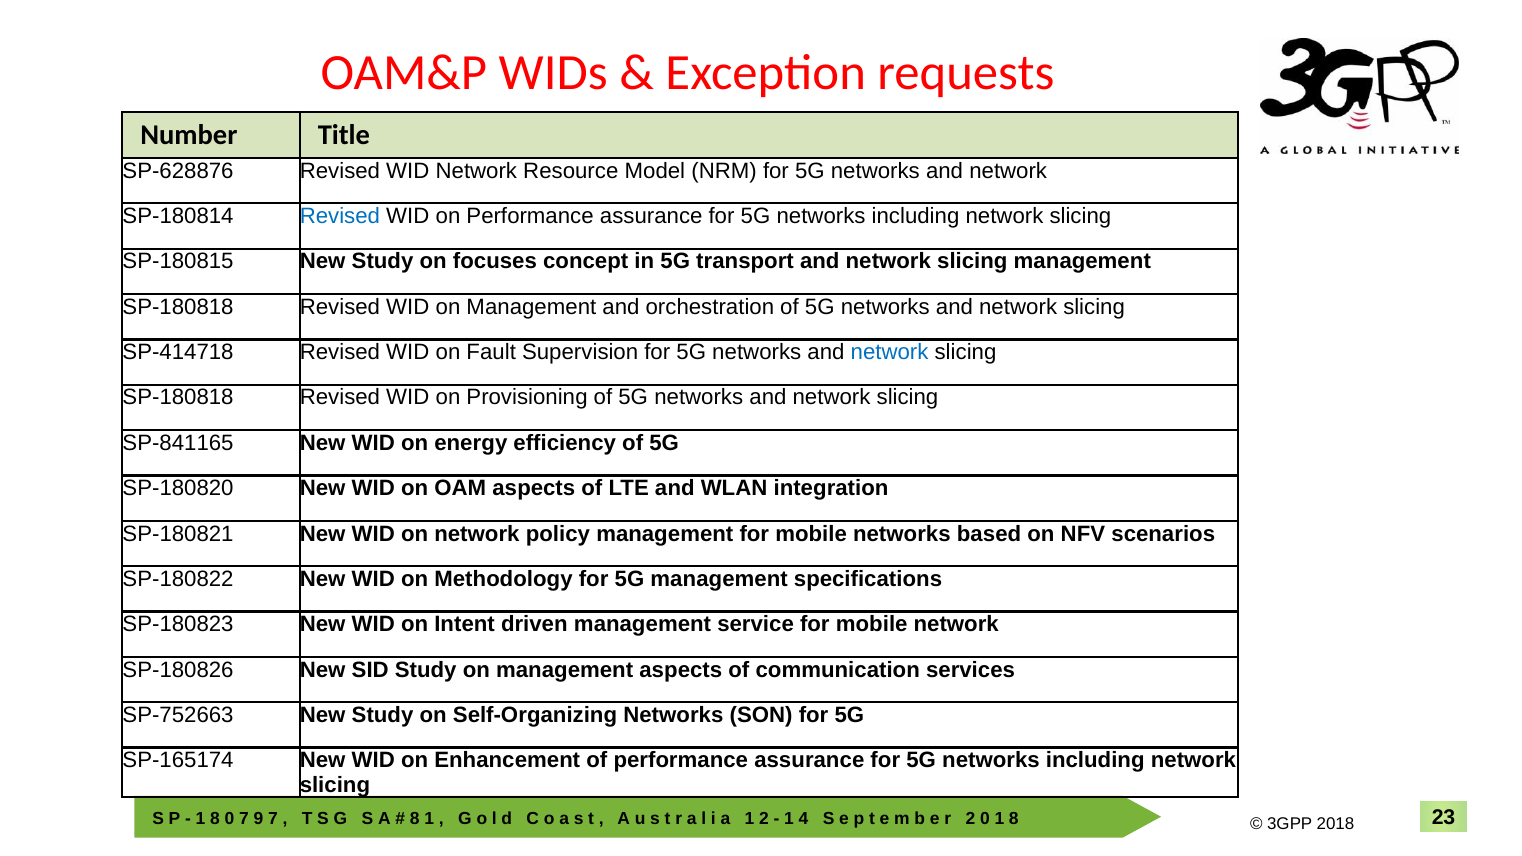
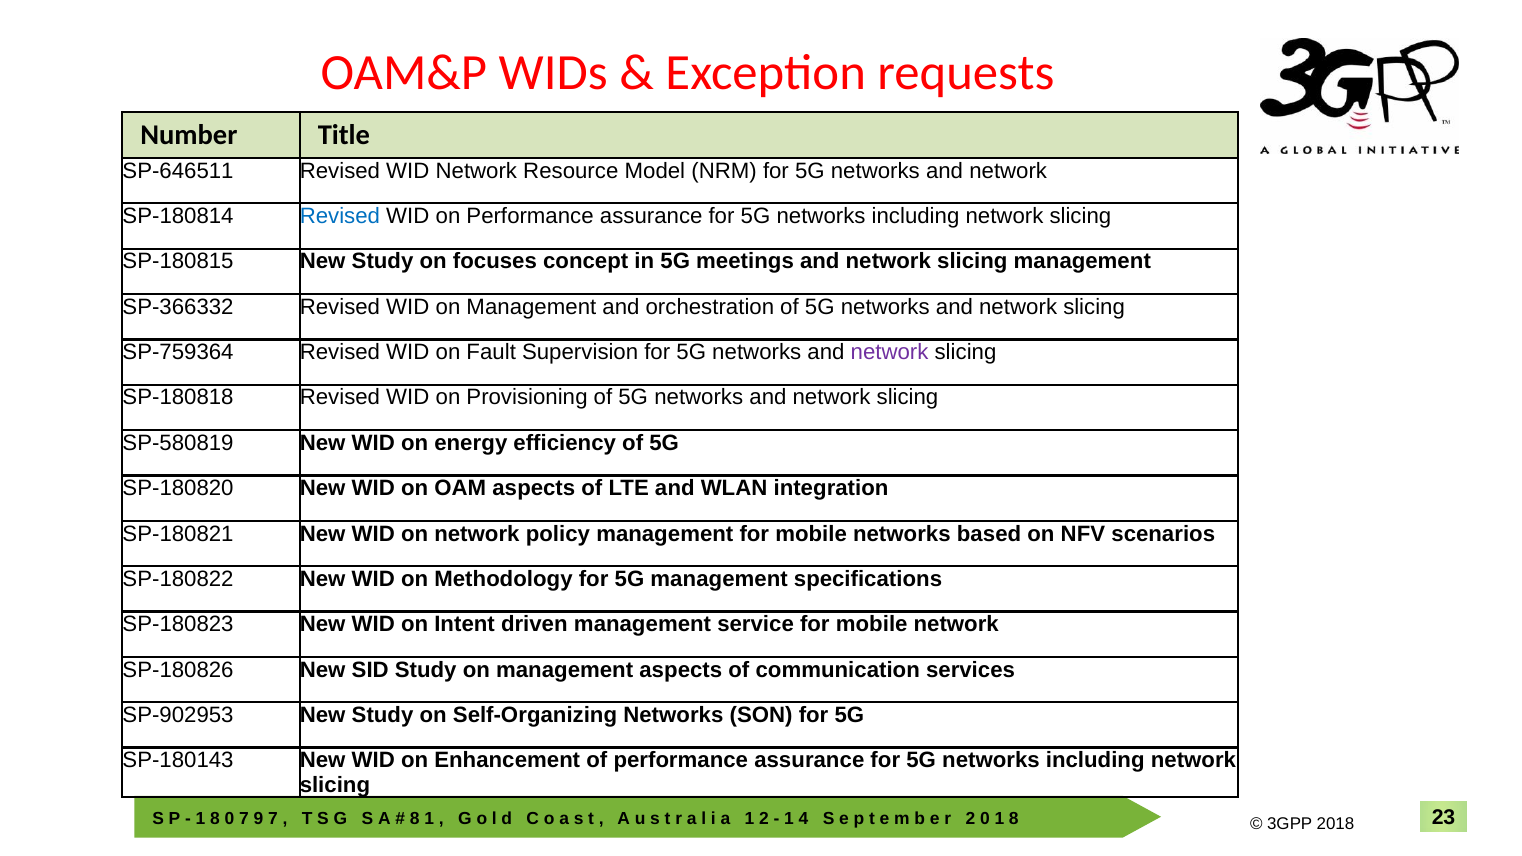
SP-628876: SP-628876 -> SP-646511 (178, 171)
transport: transport -> meetings (745, 262)
SP-180818: SP-180818 -> SP-366332 (178, 307)
SP-414718: SP-414718 -> SP-759364 (178, 352)
network colour: blue -> purple (890, 352)
SP-841165: SP-841165 -> SP-580819 (178, 443)
SP-752663: SP-752663 -> SP-902953 (178, 715)
SP-165174: SP-165174 -> SP-180143 (178, 760)
